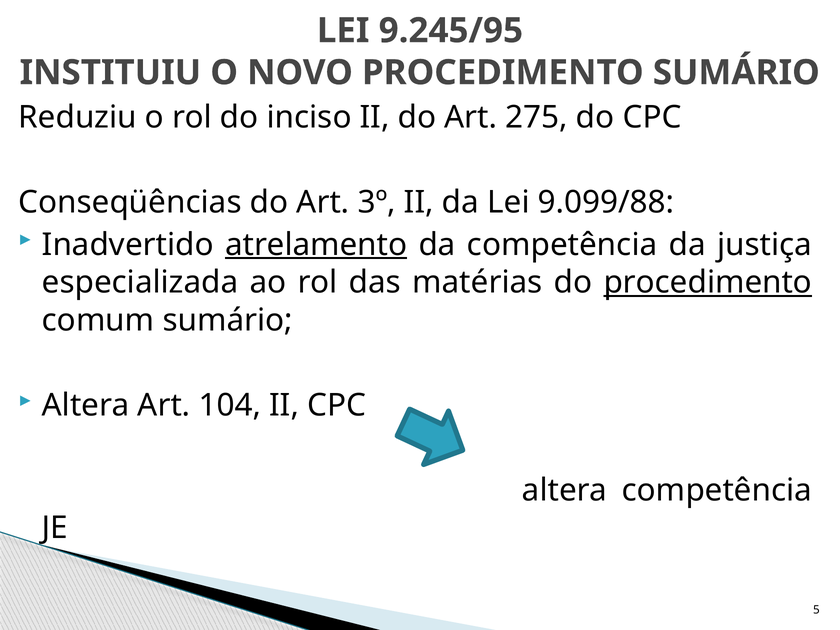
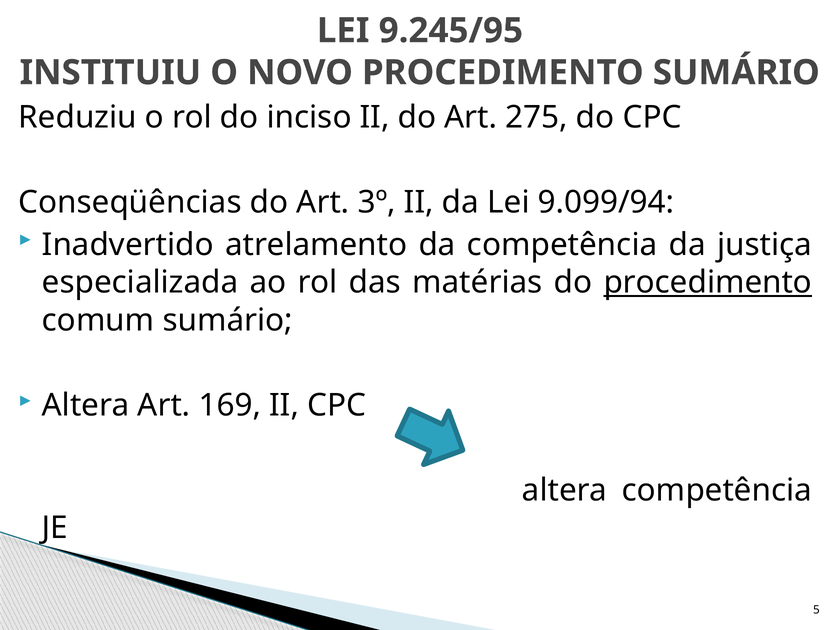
9.099/88: 9.099/88 -> 9.099/94 (606, 202)
atrelamento underline: present -> none (316, 245)
104: 104 -> 169 (230, 405)
